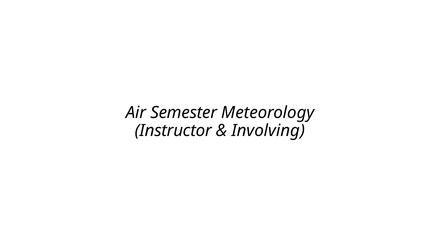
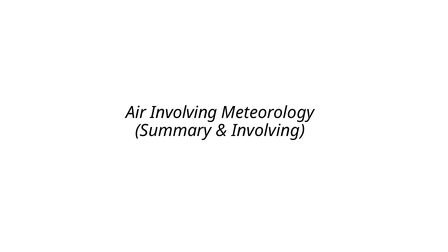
Air Semester: Semester -> Involving (184, 113)
Instructor: Instructor -> Summary (173, 131)
